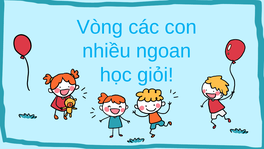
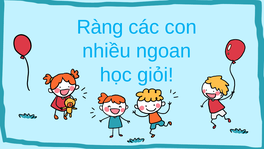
Vòng: Vòng -> Ràng (100, 27)
